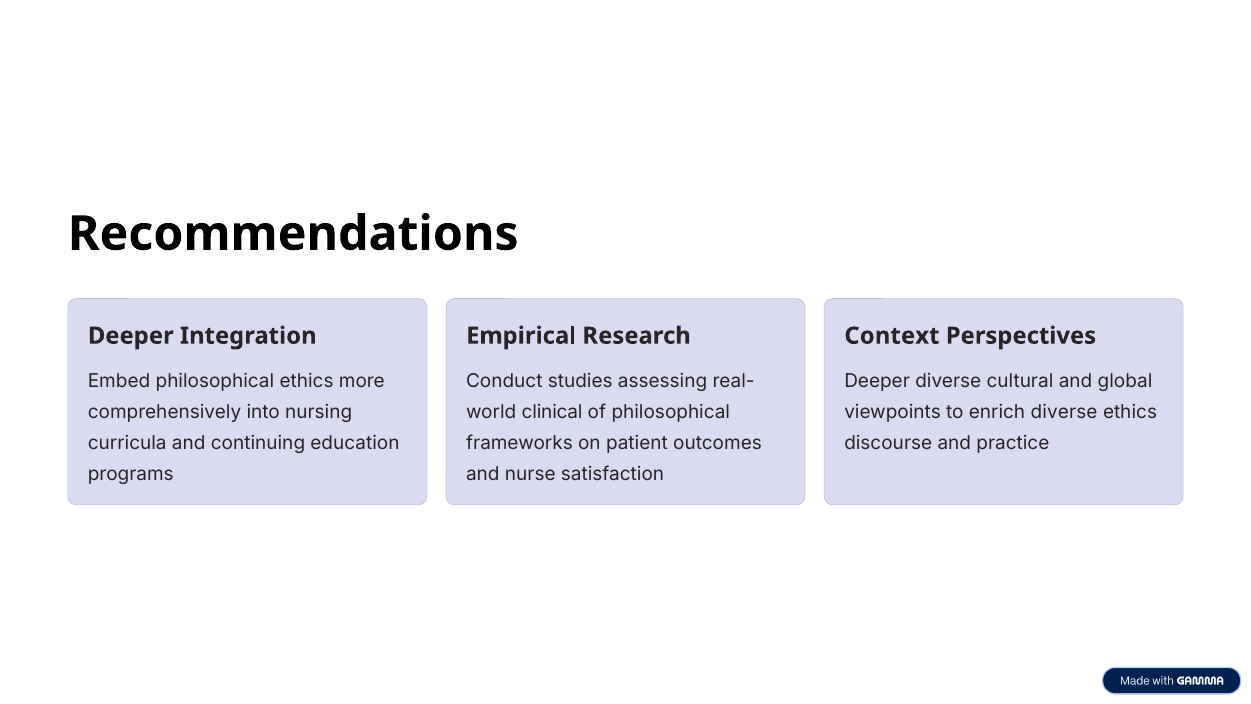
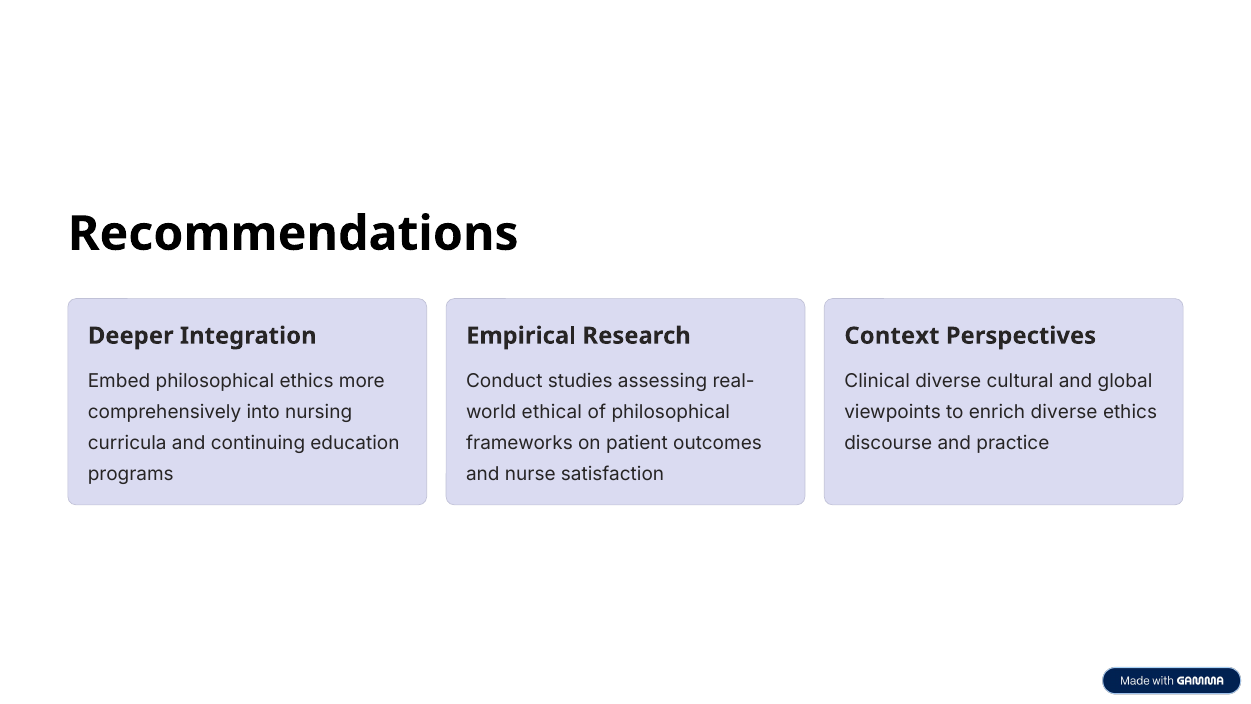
Deeper: Deeper -> Clinical (877, 381)
clinical: clinical -> ethical (552, 412)
